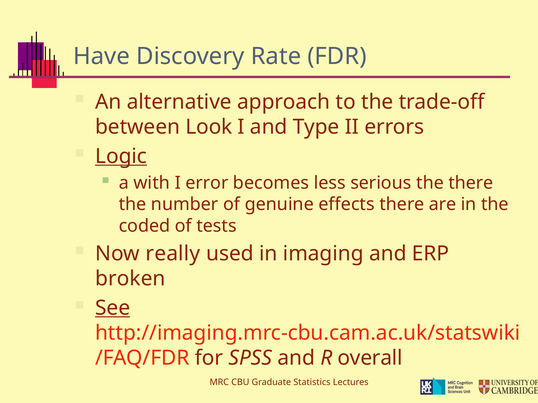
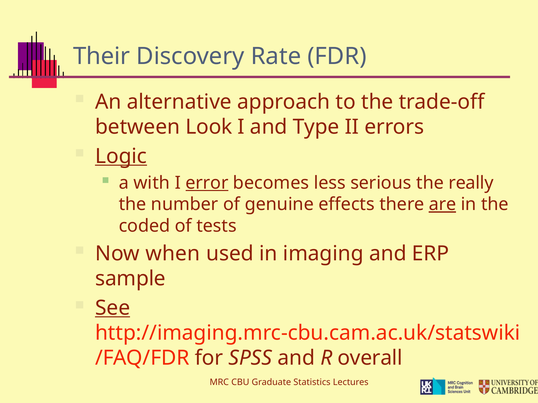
Have: Have -> Their (102, 56)
error underline: none -> present (207, 183)
the there: there -> really (471, 183)
are underline: none -> present (442, 205)
really: really -> when (173, 254)
broken: broken -> sample (130, 279)
